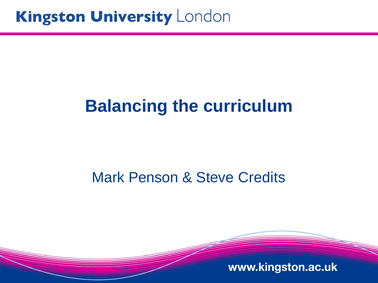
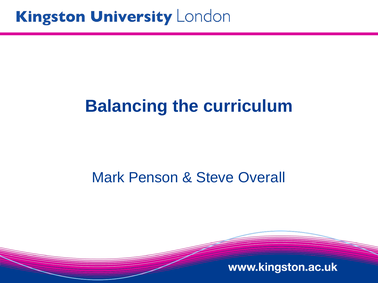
Credits: Credits -> Overall (262, 178)
